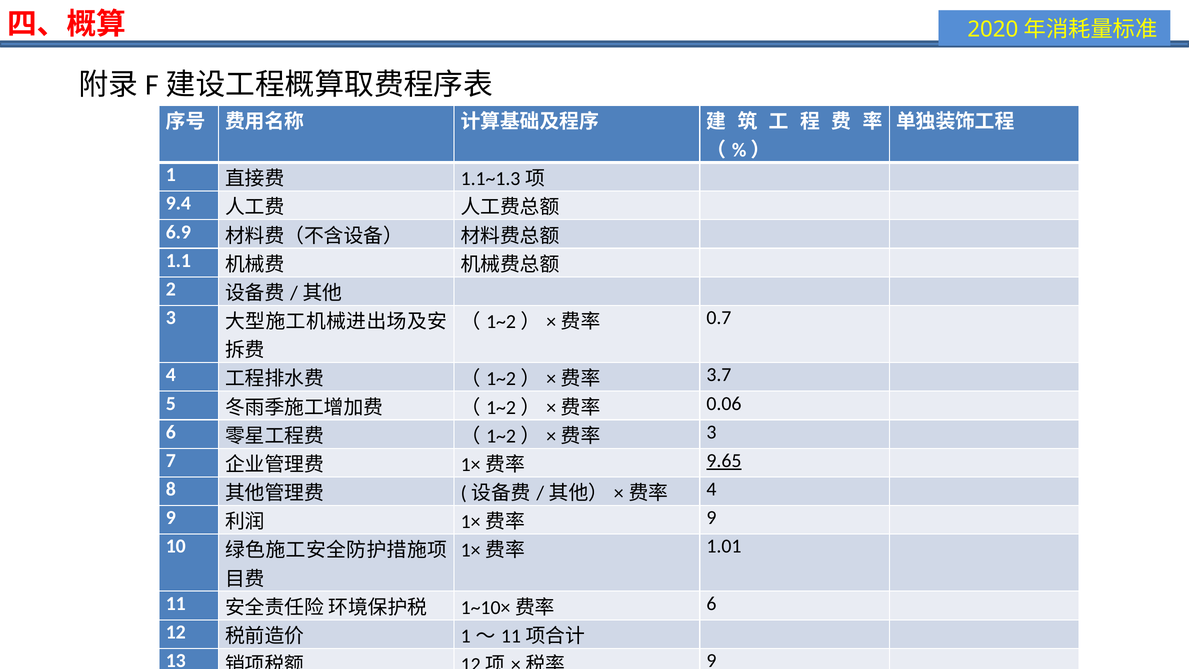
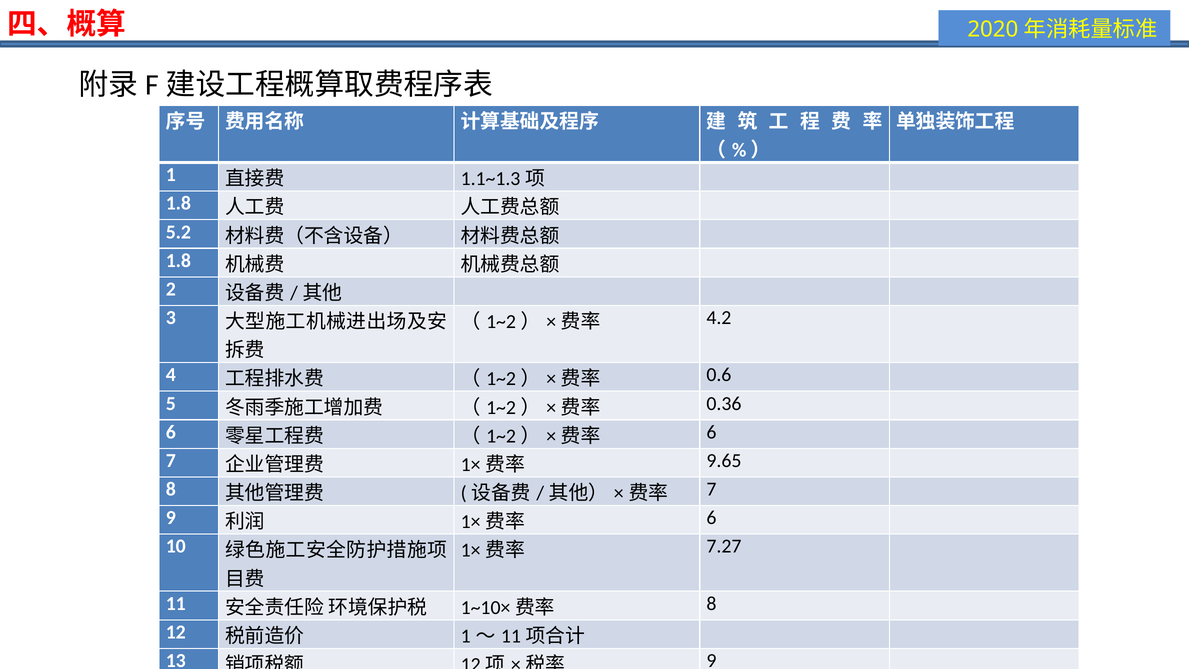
9.4: 9.4 -> 1.8 (178, 203)
6.9: 6.9 -> 5.2 (178, 232)
1.1: 1.1 -> 1.8 (178, 261)
0.7: 0.7 -> 4.2 (719, 318)
3.7: 3.7 -> 0.6 (719, 375)
0.06: 0.06 -> 0.36 (724, 403)
3: 3 -> 6 (711, 432)
9.65 underline: present -> none (724, 461)
4: 4 -> 7 (711, 489)
9: 9 -> 6 (711, 518)
1.01: 1.01 -> 7.27 (724, 546)
6: 6 -> 8 (711, 603)
